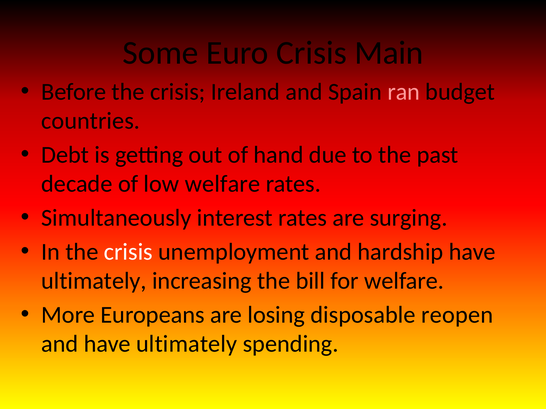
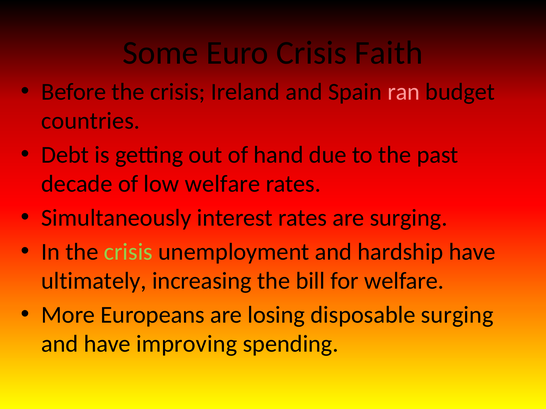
Main: Main -> Faith (389, 53)
crisis colour: white -> light green (128, 252)
disposable reopen: reopen -> surging (457, 315)
and have ultimately: ultimately -> improving (187, 344)
